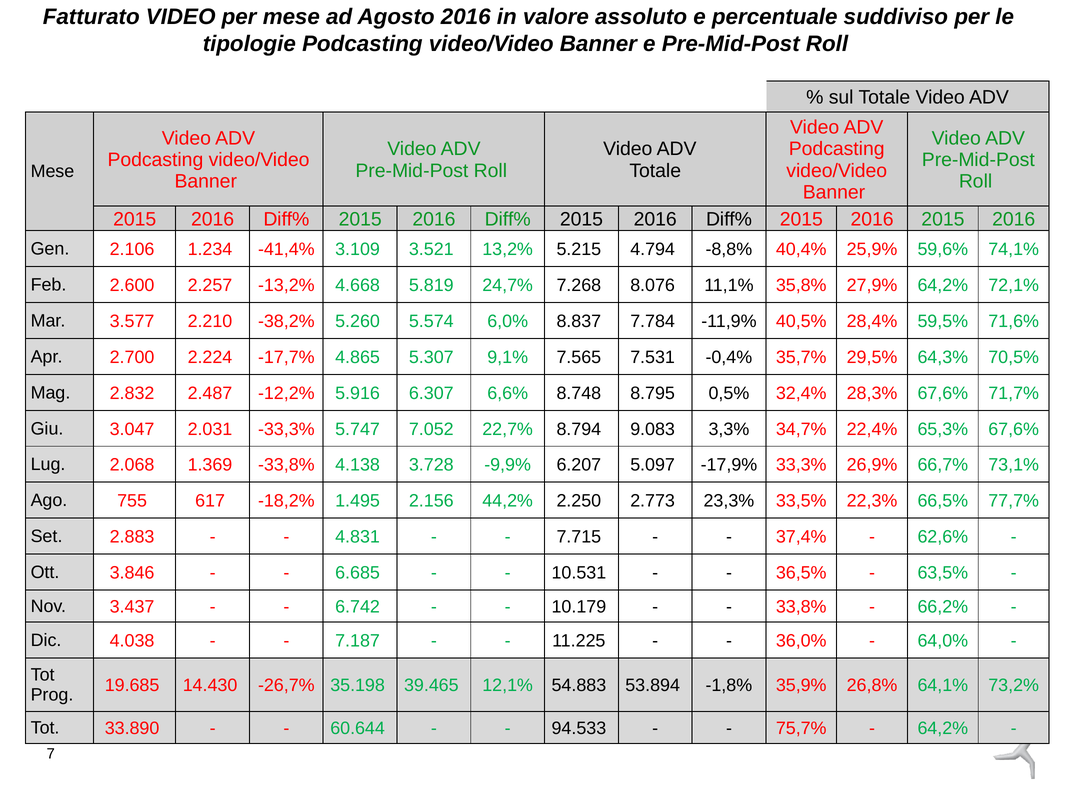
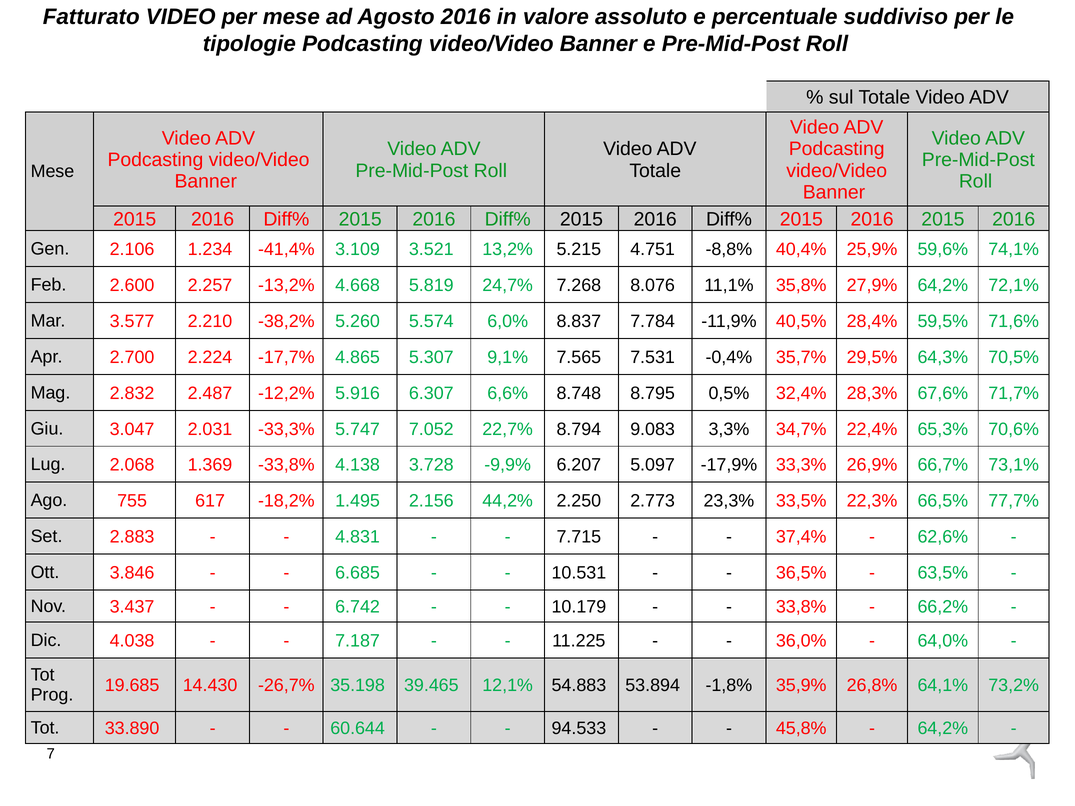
4.794: 4.794 -> 4.751 (653, 250)
65,3% 67,6%: 67,6% -> 70,6% (1014, 429)
75,7%: 75,7% -> 45,8% (801, 729)
